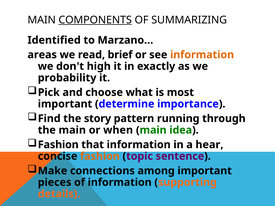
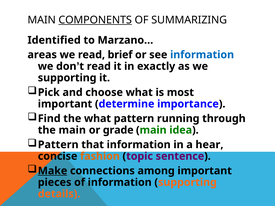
information colour: orange -> blue (202, 55)
high: high -> read (99, 66)
probability: probability -> supporting (67, 78)
the story: story -> what (98, 119)
when: when -> grade (118, 130)
Fashion: Fashion -> Pattern (58, 145)
Make underline: none -> present (53, 171)
